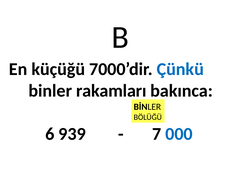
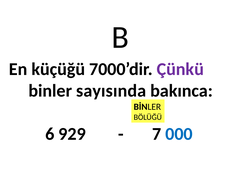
Çünkü colour: blue -> purple (180, 69)
rakamları: rakamları -> sayısında (111, 91)
939: 939 -> 929 (72, 134)
